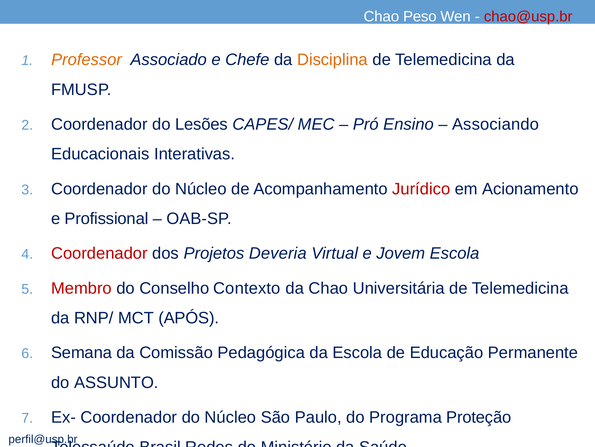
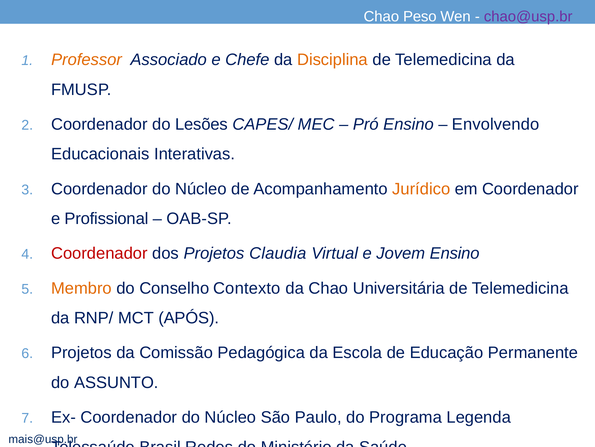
chao@usp.br colour: red -> purple (528, 17)
Associando: Associando -> Envolvendo (496, 124)
Jurídico colour: red -> orange (421, 189)
em Acionamento: Acionamento -> Coordenador (530, 189)
Deveria: Deveria -> Claudia (278, 253)
Jovem Escola: Escola -> Ensino (455, 253)
Membro colour: red -> orange (81, 288)
Semana: Semana -> Projetos (81, 352)
Proteção: Proteção -> Legenda (479, 417)
perfil@usp.br: perfil@usp.br -> mais@usp.br (43, 439)
